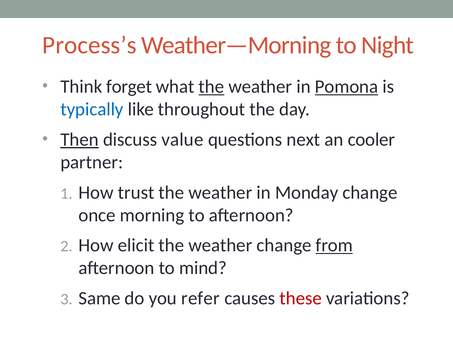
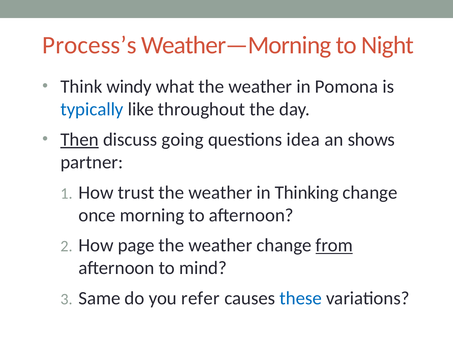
forget: forget -> windy (129, 87)
the underline: present -> none (211, 87)
Pomona underline: present -> none (347, 87)
value: value -> going (183, 139)
next: next -> idea (303, 139)
cooler: cooler -> shows (371, 139)
Monday: Monday -> Thinking (307, 192)
elicit: elicit -> page (136, 245)
these colour: red -> blue (301, 298)
